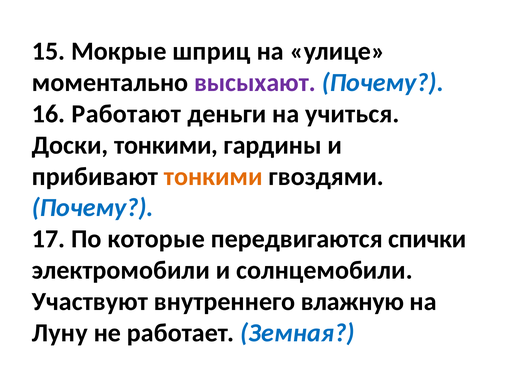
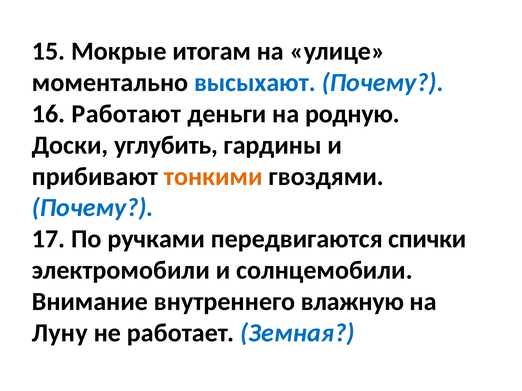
шприц: шприц -> итогам (212, 51)
высыхают colour: purple -> blue (255, 83)
учиться: учиться -> родную (353, 114)
Доски тонкими: тонкими -> углубить (166, 145)
которые: которые -> ручками (156, 239)
Участвуют: Участвуют -> Внимание (90, 302)
